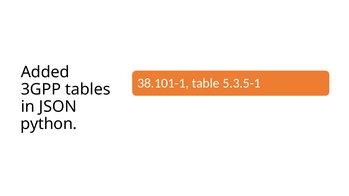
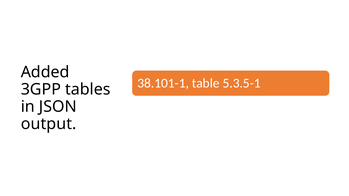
python: python -> output (49, 124)
